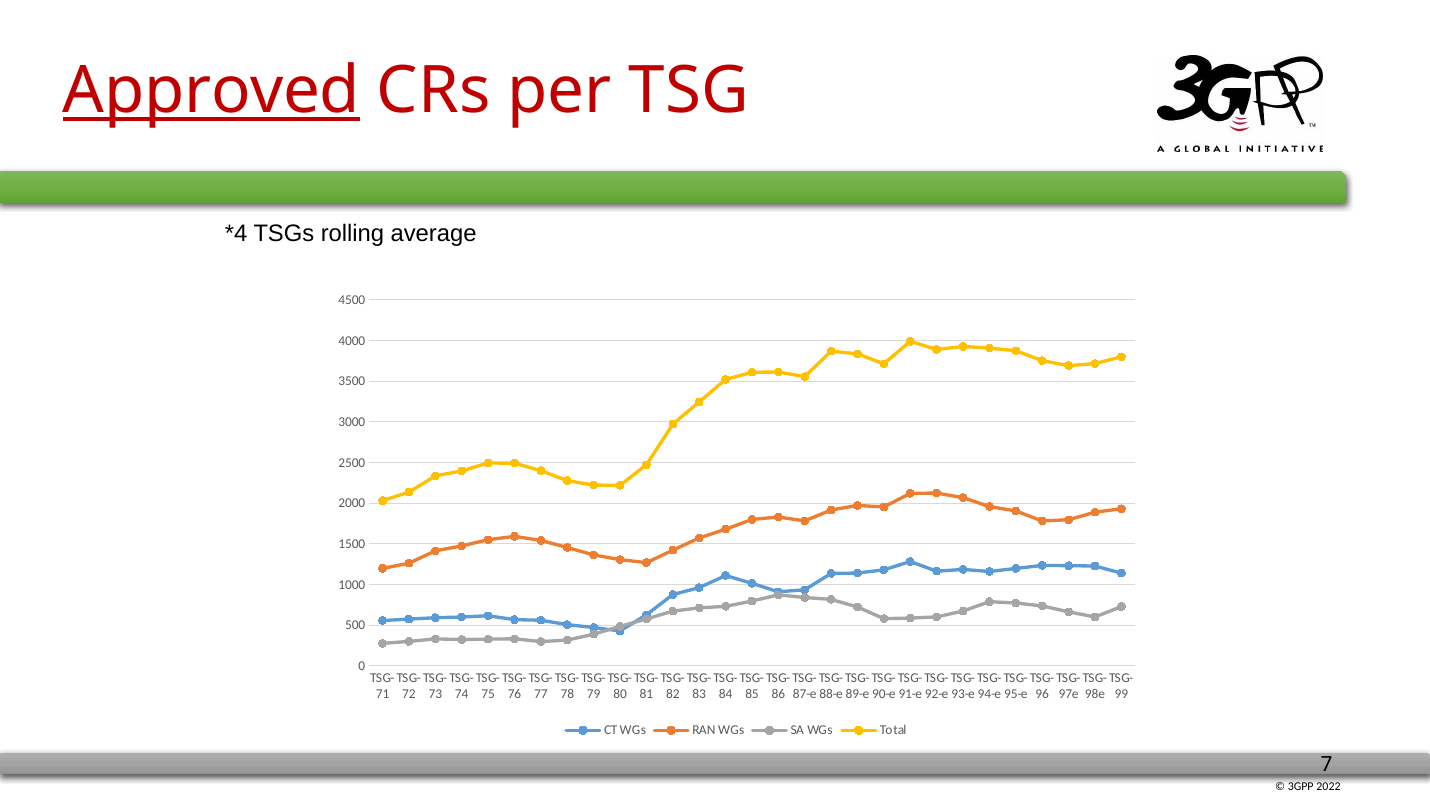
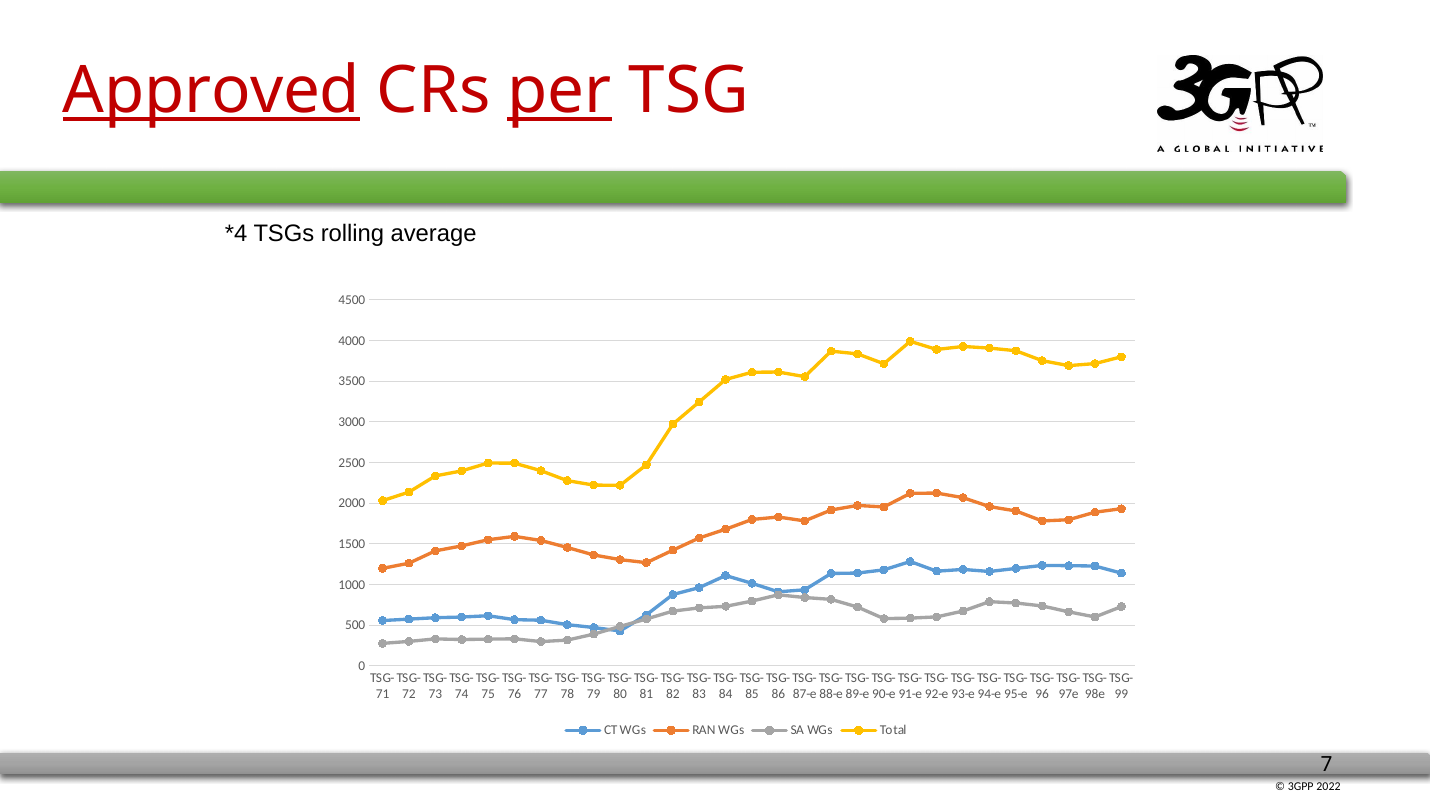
per underline: none -> present (560, 91)
